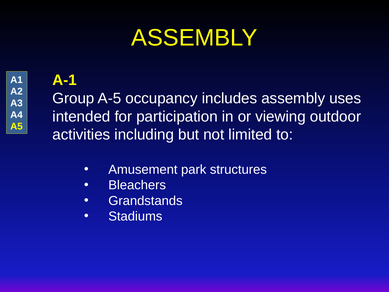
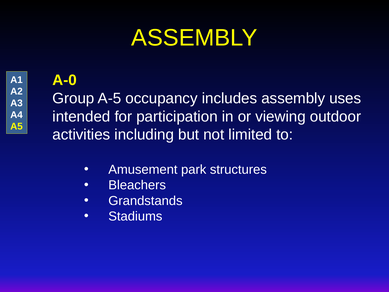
A-1: A-1 -> A-0 (65, 80)
